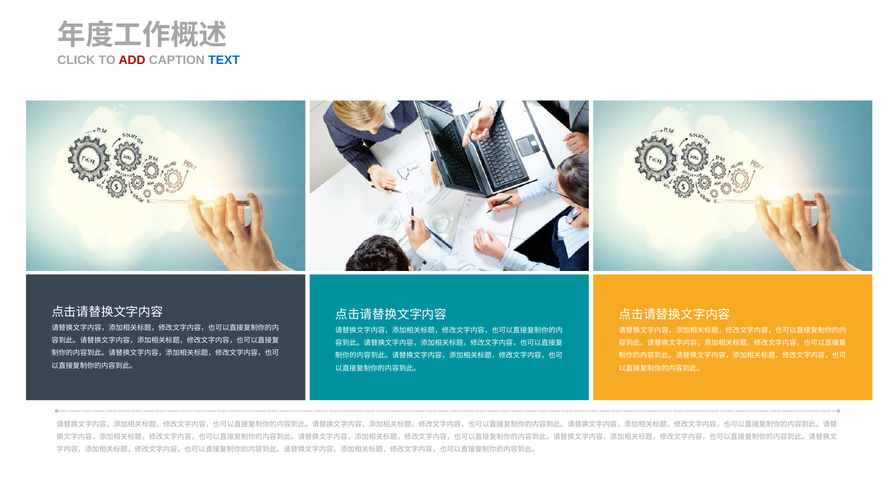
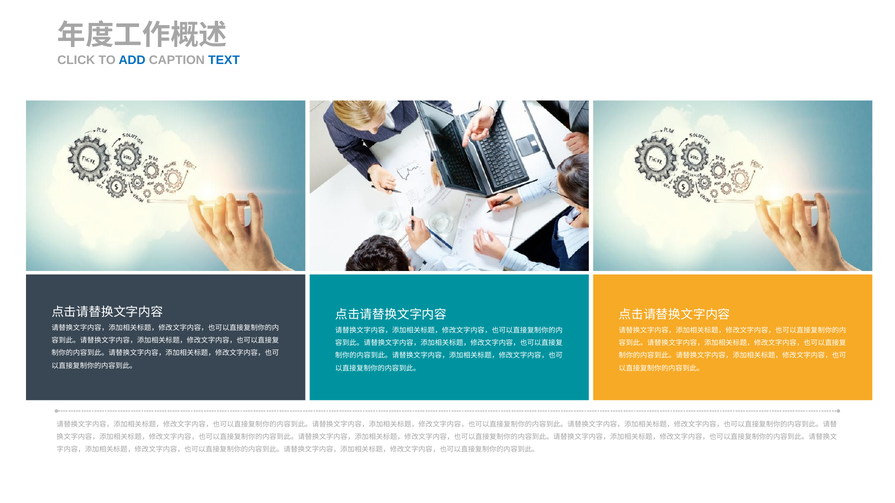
ADD colour: red -> blue (132, 60)
